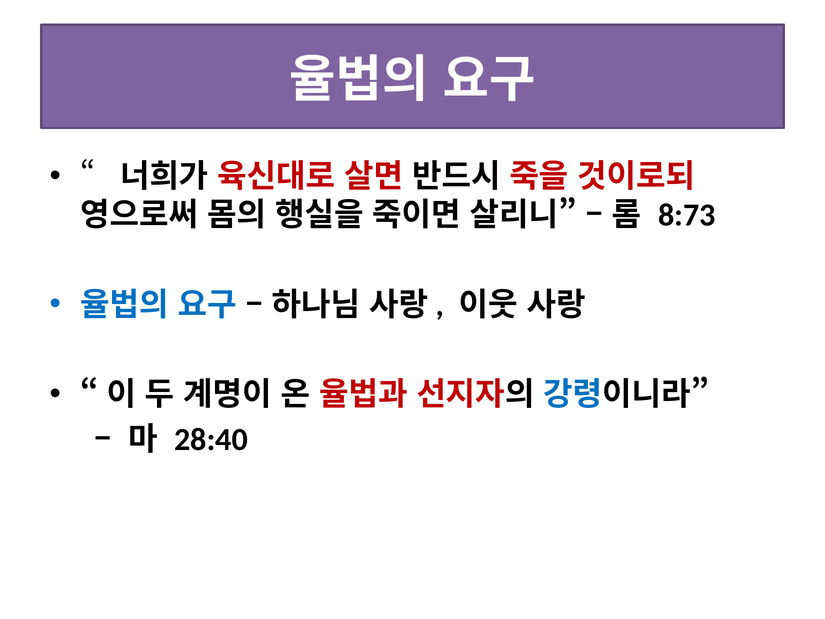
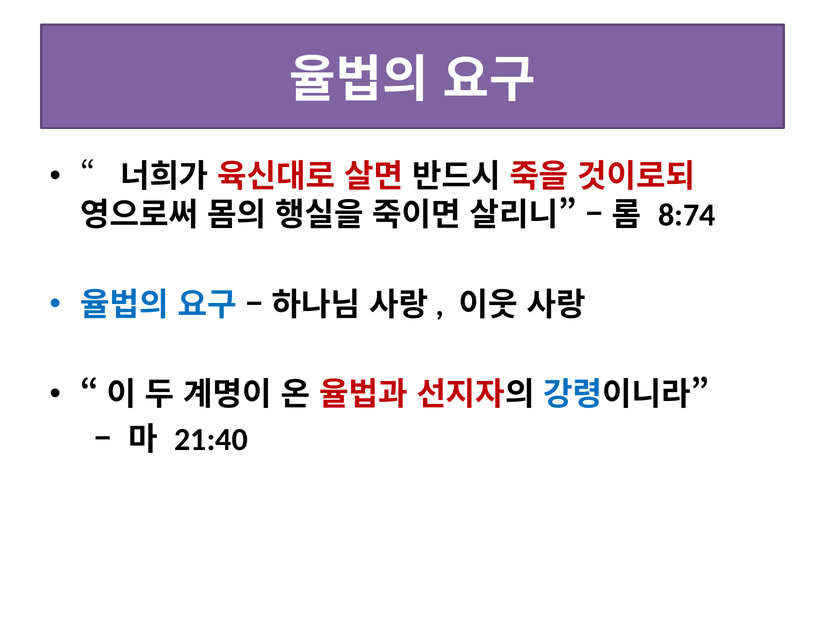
8:73: 8:73 -> 8:74 (687, 215)
28:40: 28:40 -> 21:40 (211, 440)
